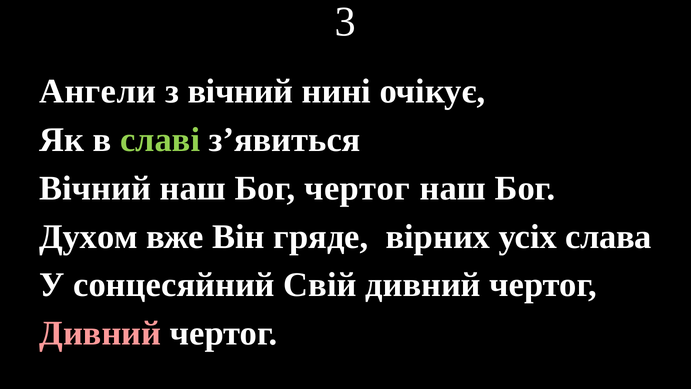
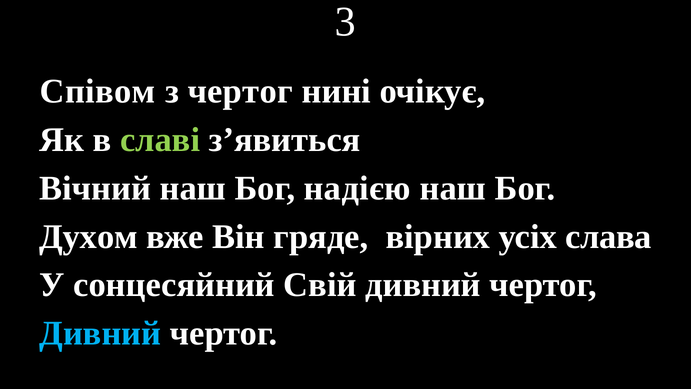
Ангели: Ангели -> Співом (98, 91)
з вічний: вічний -> чертог (240, 91)
Бог чертог: чертог -> надією (357, 188)
Дивний colour: pink -> light blue (100, 333)
